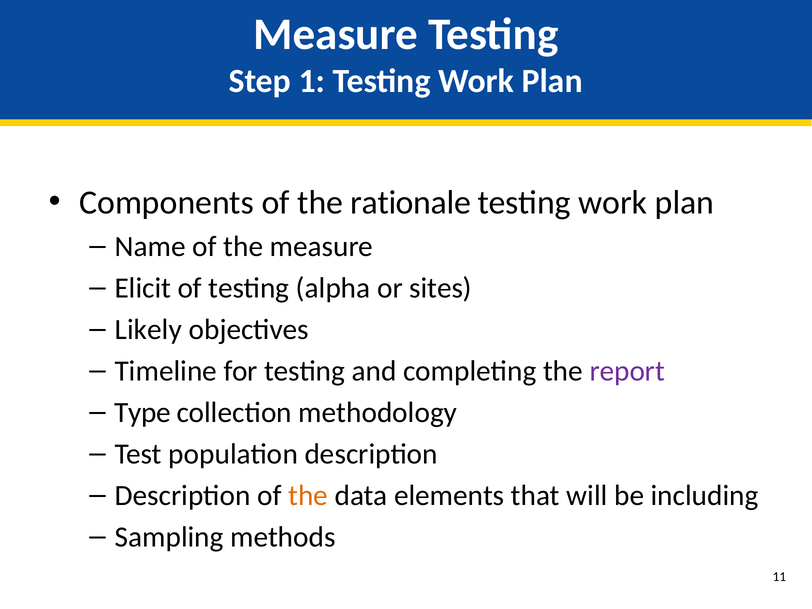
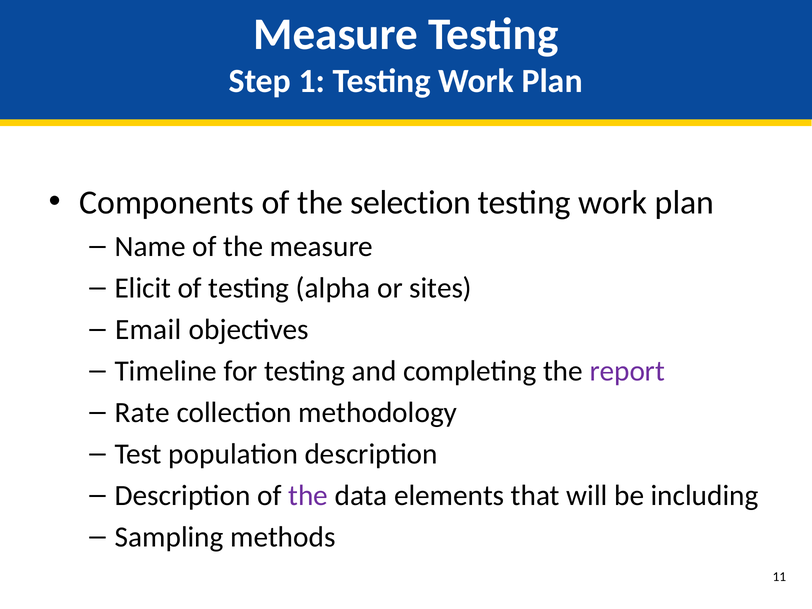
rationale: rationale -> selection (411, 203)
Likely: Likely -> Email (148, 330)
Type: Type -> Rate (142, 413)
the colour: orange -> purple (308, 496)
